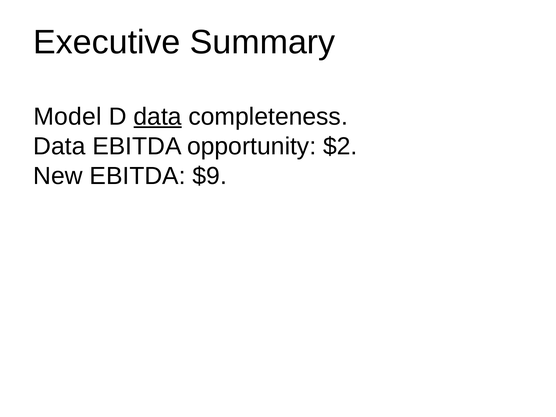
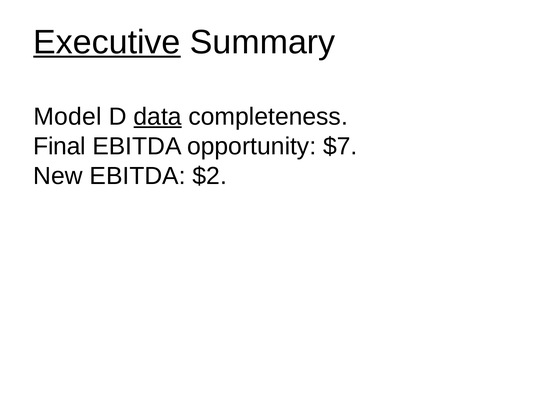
Executive underline: none -> present (107, 42)
Data: Data -> Final (59, 146)
$2: $2 -> $7 (340, 146)
$9: $9 -> $2 (210, 176)
